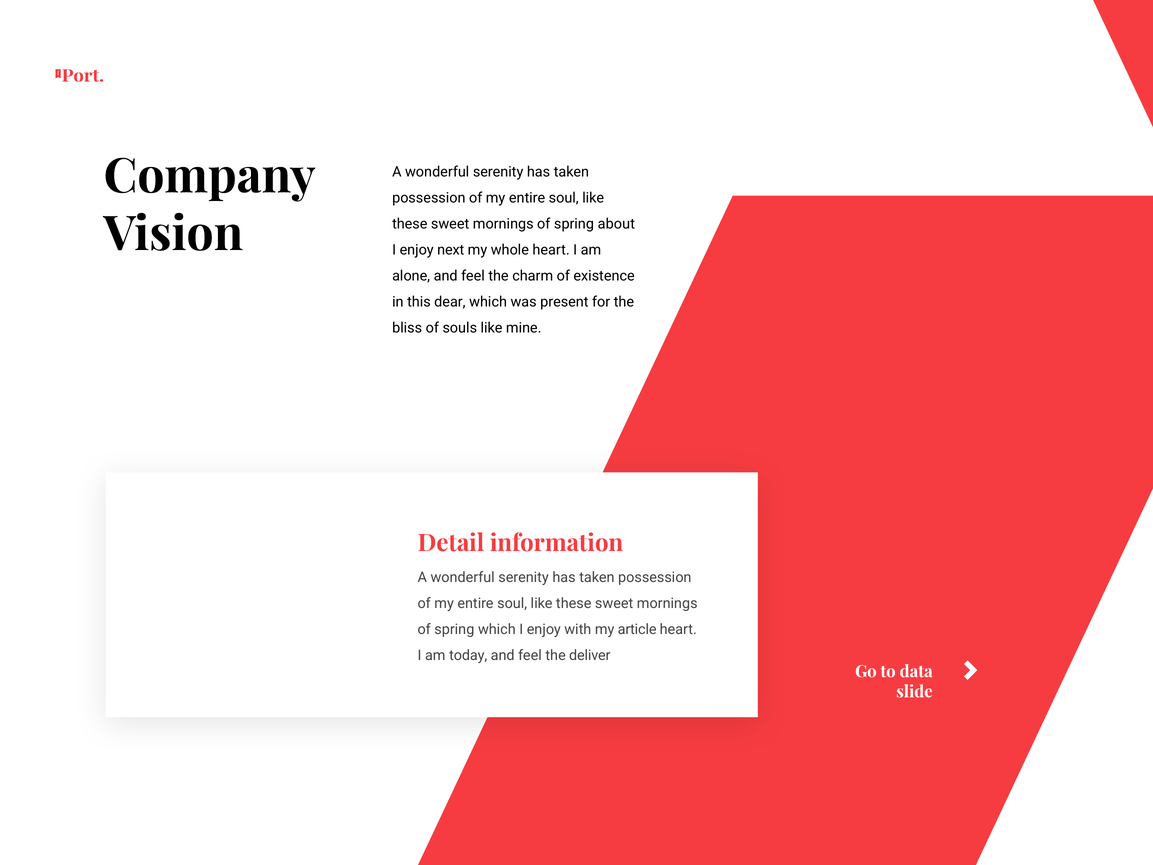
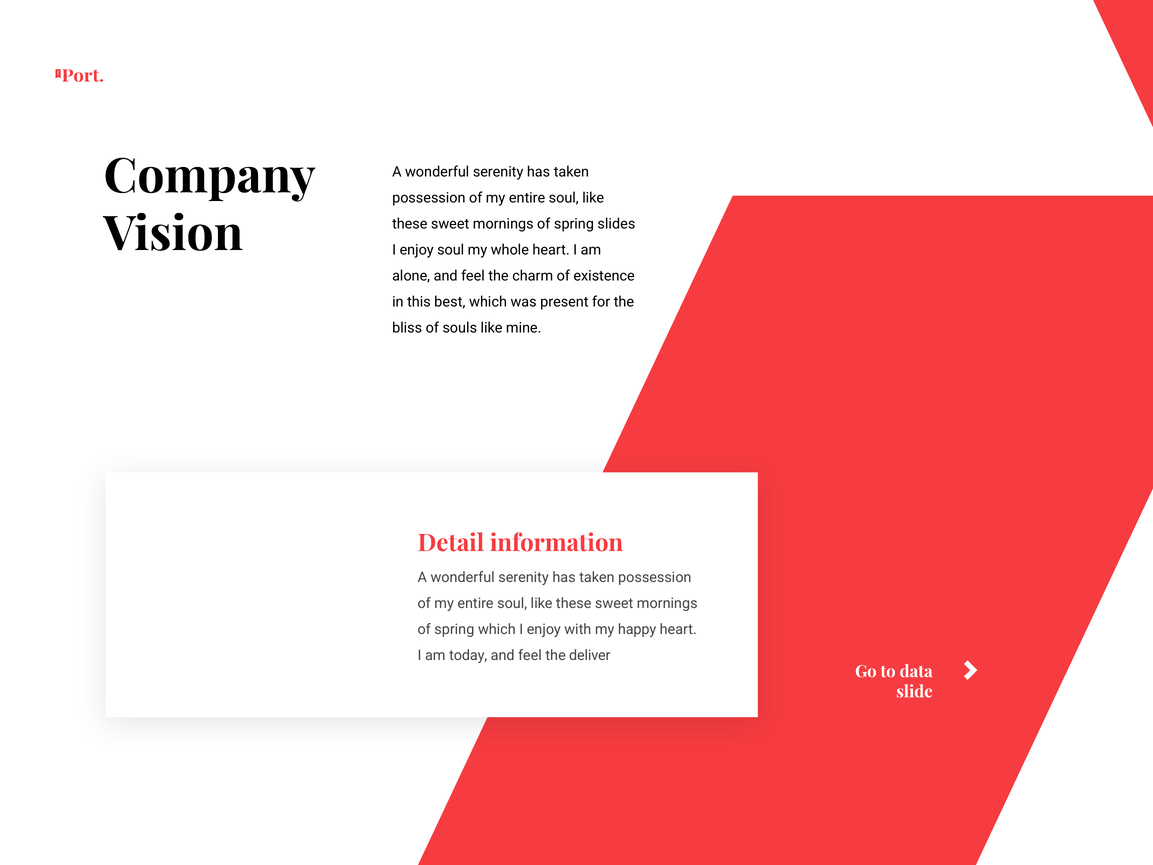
about: about -> slides (616, 224)
enjoy next: next -> soul (451, 250)
dear: dear -> best (450, 302)
article: article -> happy (637, 629)
